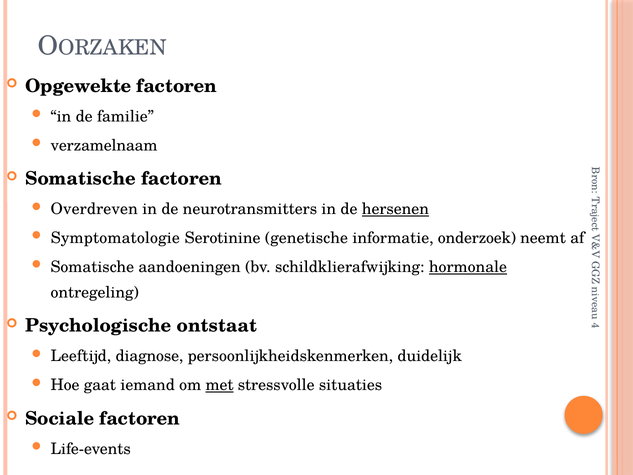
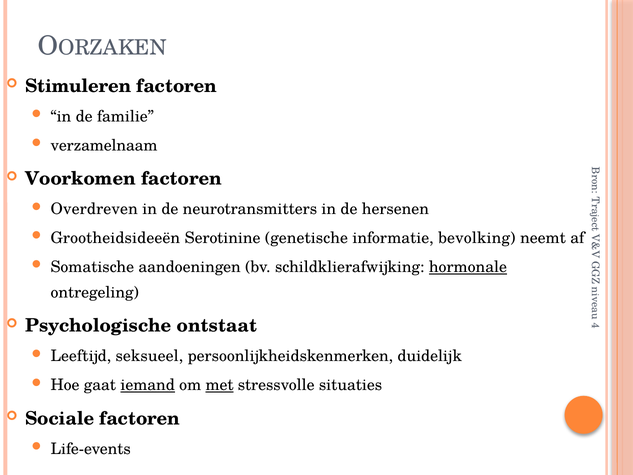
Opgewekte: Opgewekte -> Stimuleren (78, 86)
Somatische: Somatische -> Voorkomen (81, 179)
hersenen underline: present -> none (395, 209)
Symptomatologie: Symptomatologie -> Grootheidsideeën (115, 238)
onderzoek: onderzoek -> bevolking (477, 238)
diagnose: diagnose -> seksueel (149, 356)
iemand underline: none -> present (148, 385)
